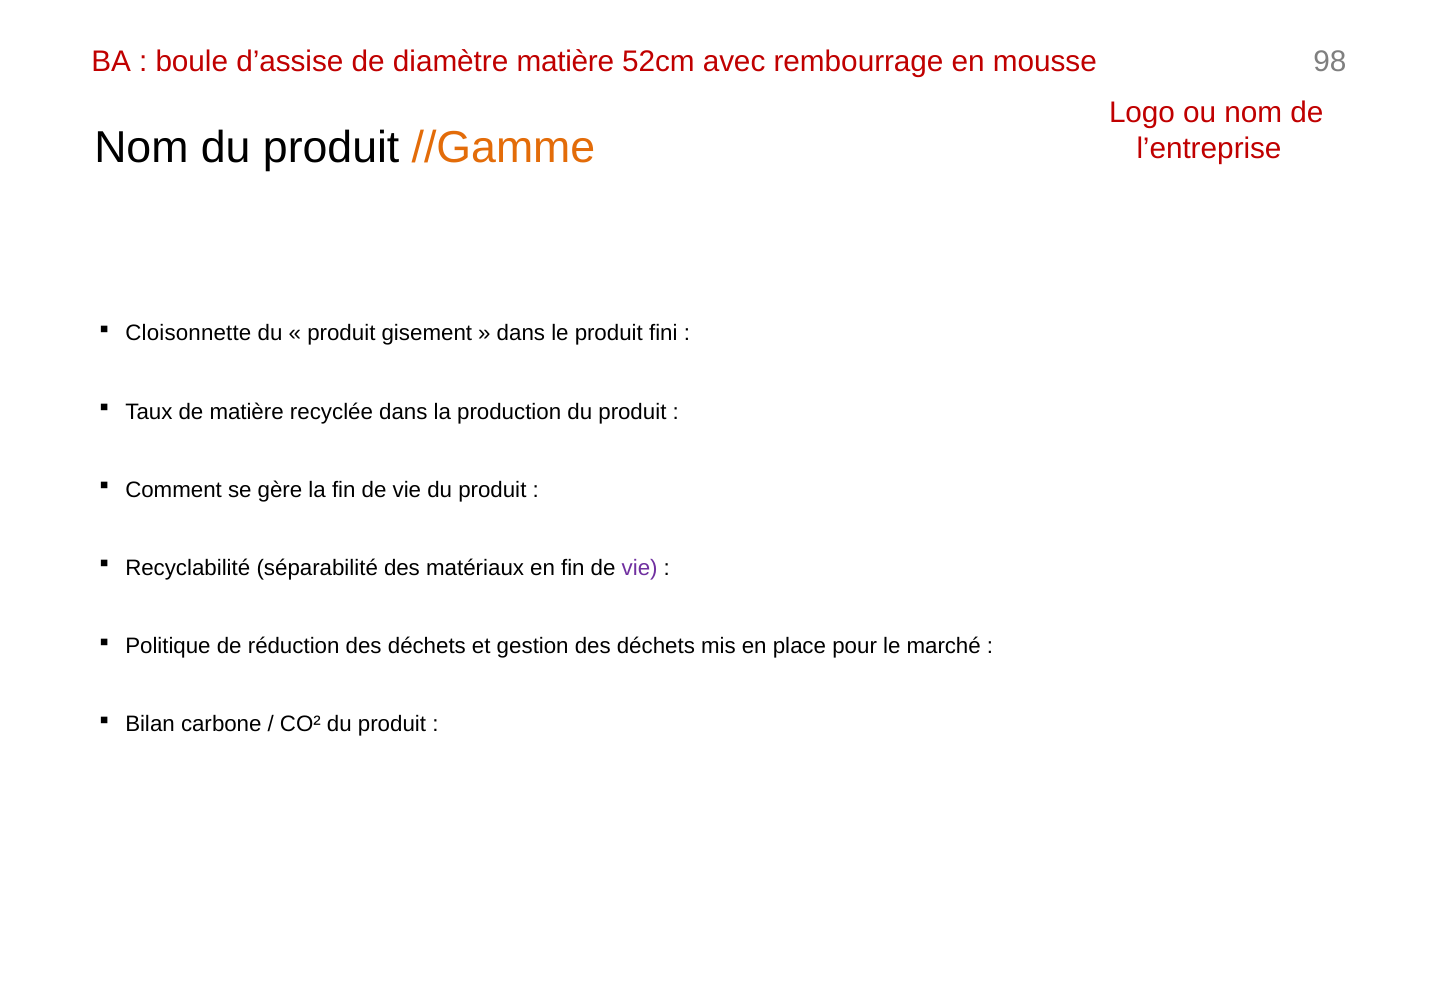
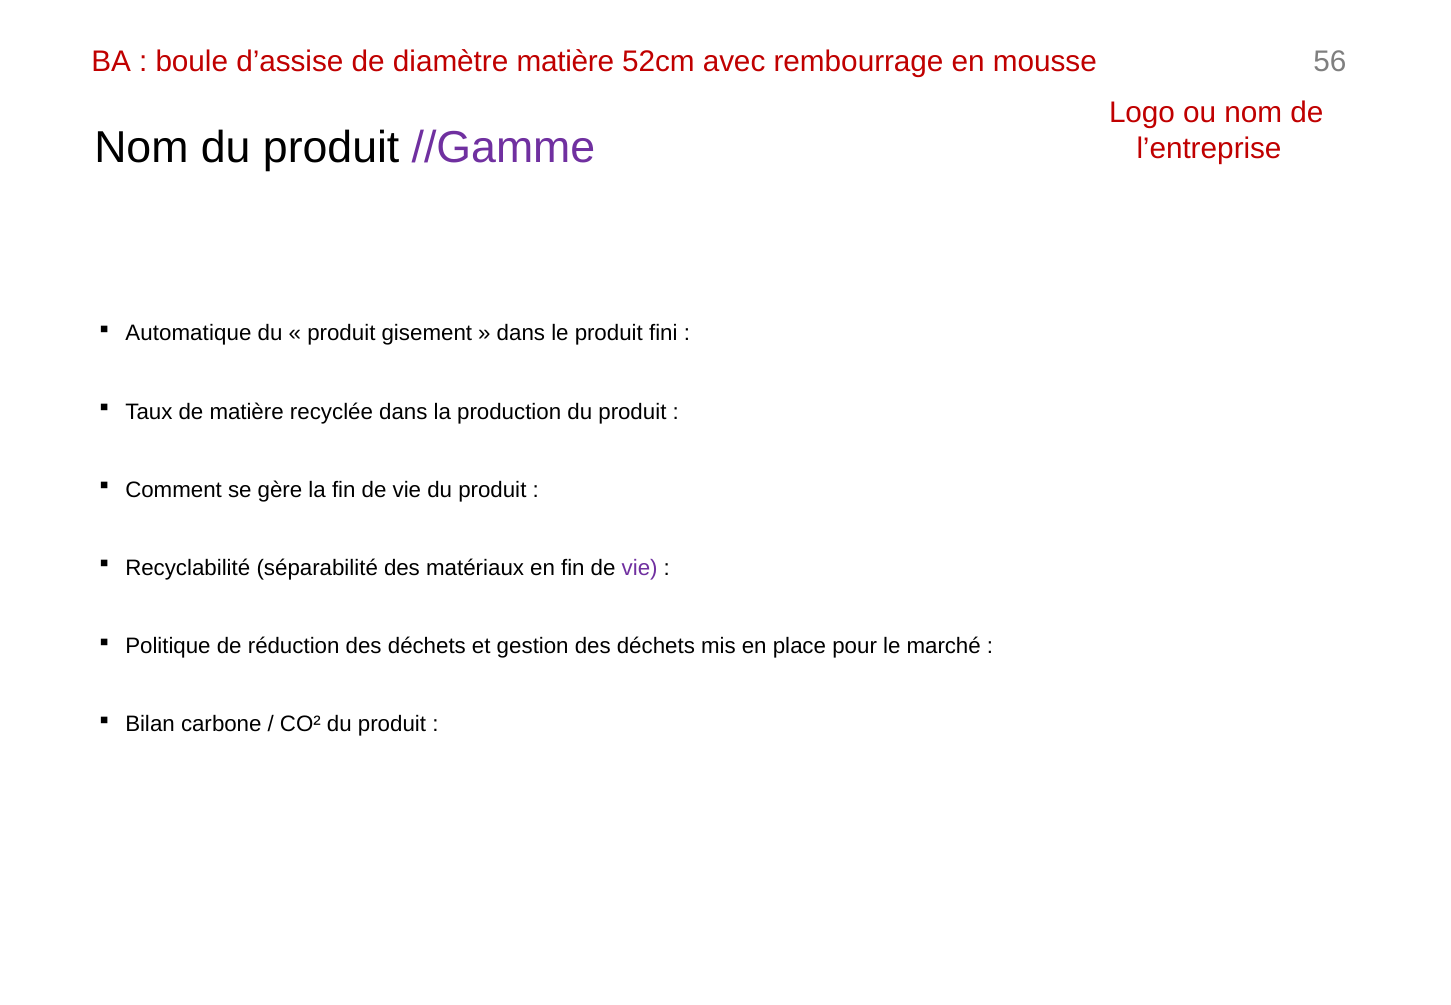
98: 98 -> 56 (1330, 61)
//Gamme colour: orange -> purple (503, 147)
Cloisonnette: Cloisonnette -> Automatique (188, 333)
